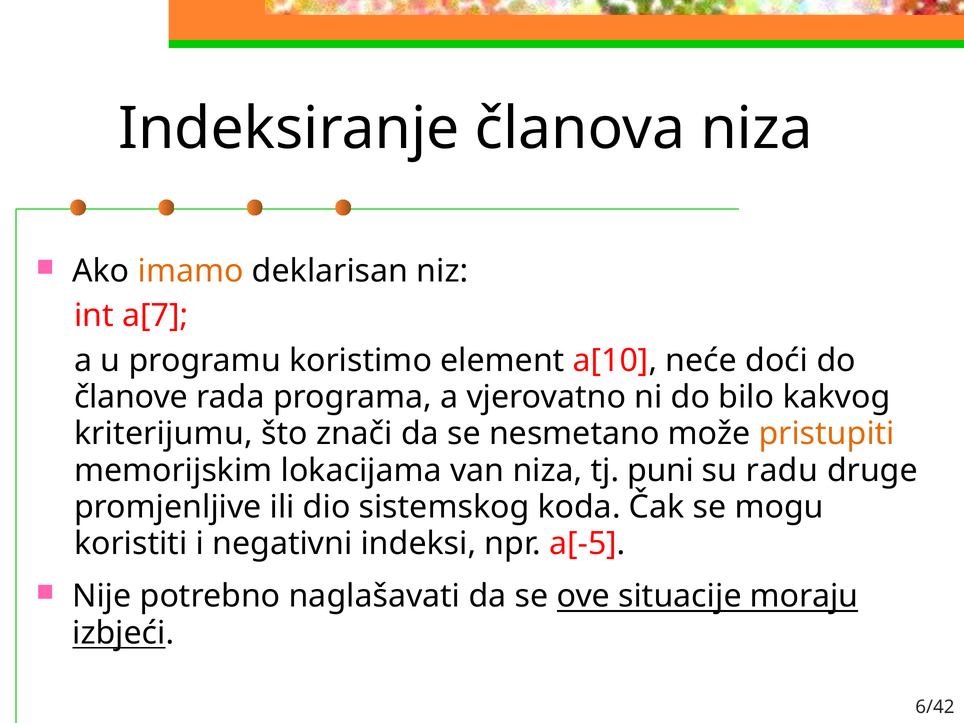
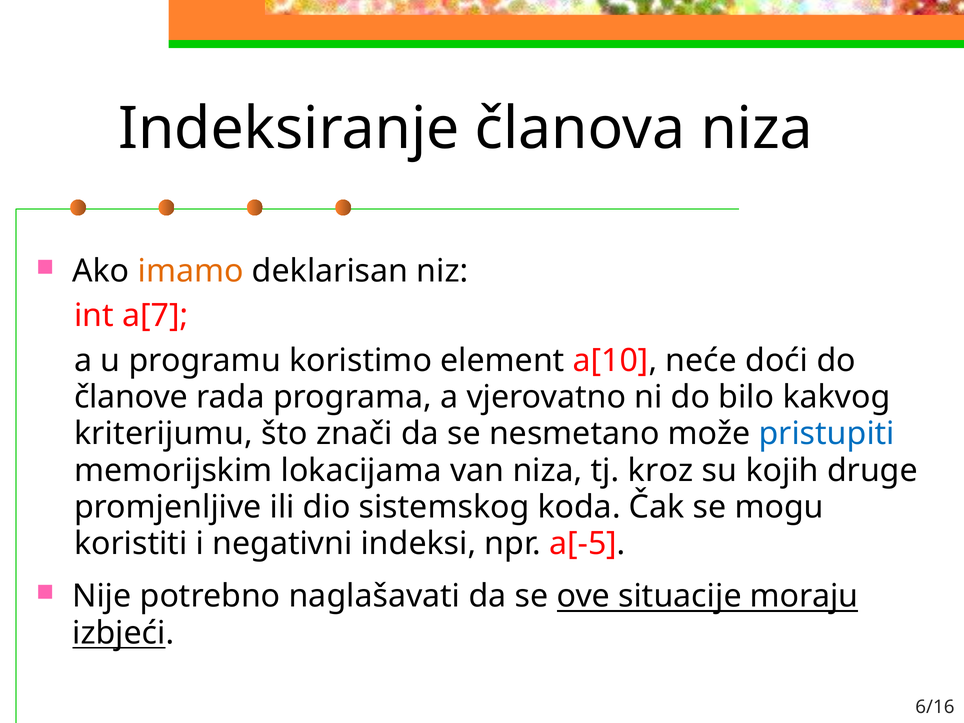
pristupiti colour: orange -> blue (827, 434)
puni: puni -> kroz (661, 470)
radu: radu -> kojih (782, 470)
6/42: 6/42 -> 6/16 (935, 707)
